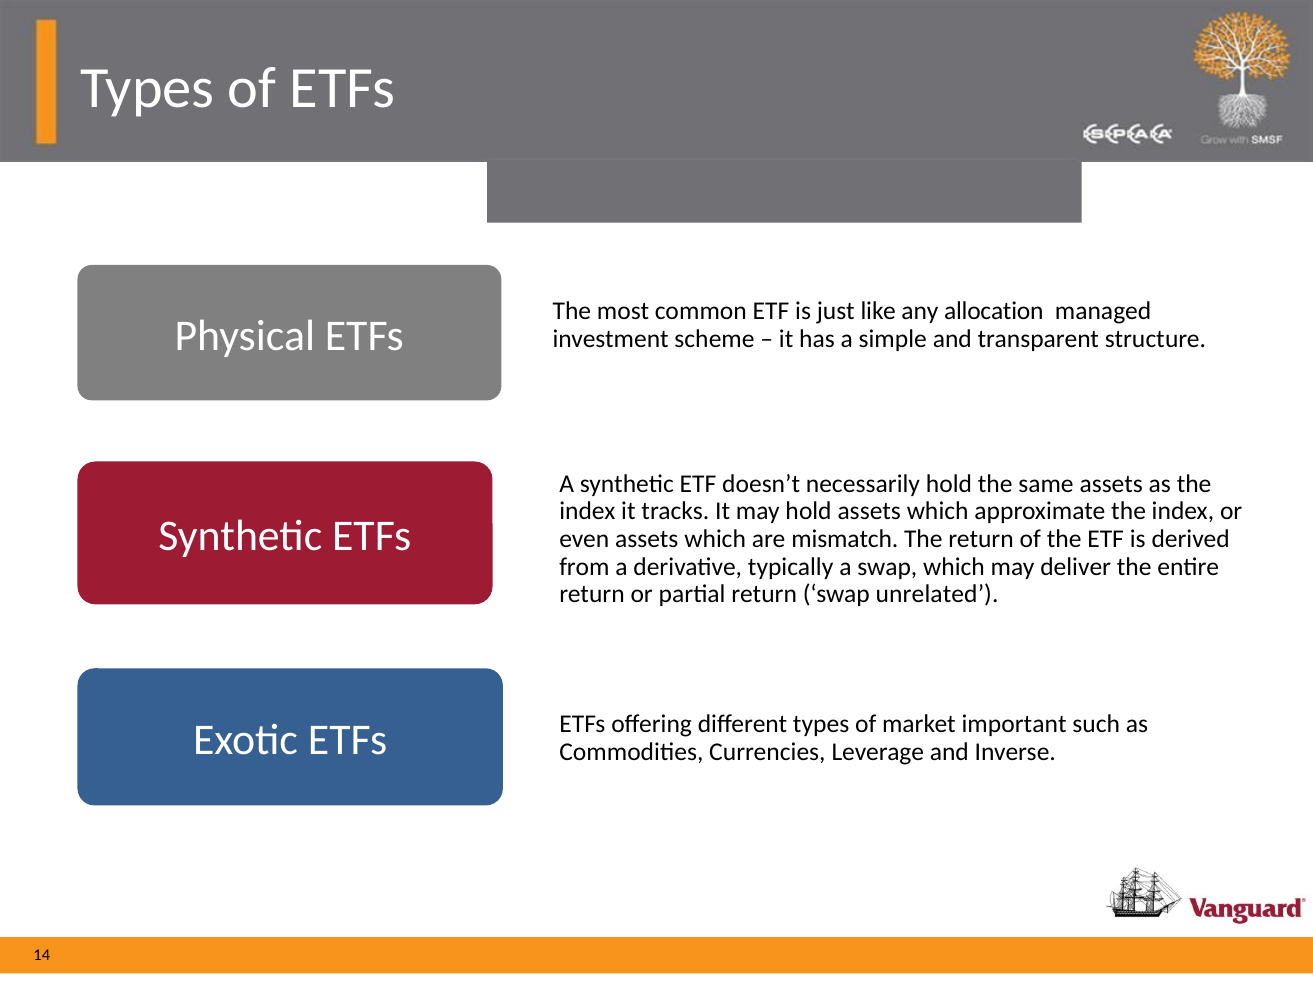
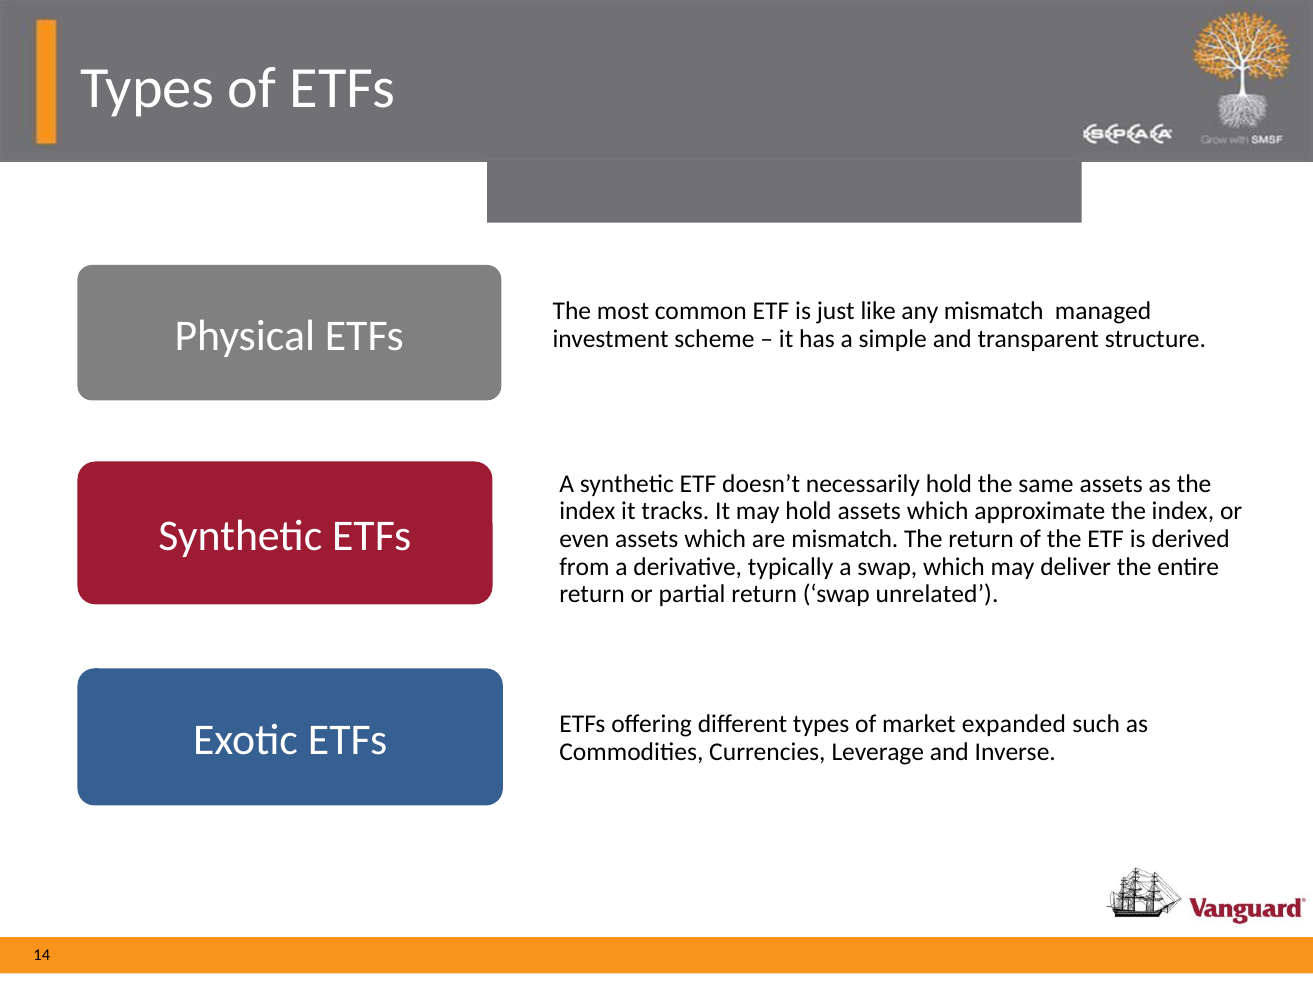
any allocation: allocation -> mismatch (994, 311)
important: important -> expanded (1014, 724)
